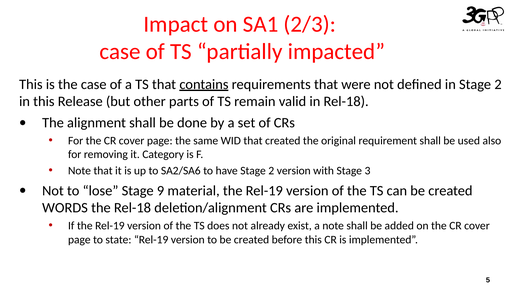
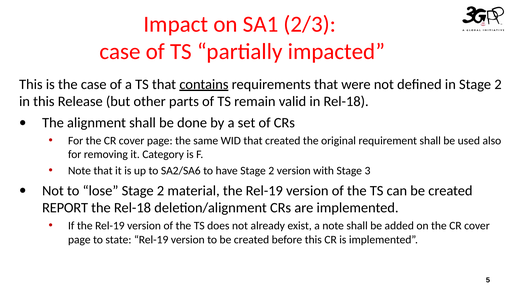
lose Stage 9: 9 -> 2 (161, 191)
WORDS: WORDS -> REPORT (65, 208)
